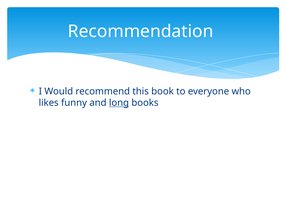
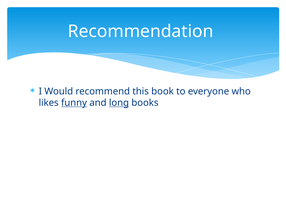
funny underline: none -> present (74, 103)
